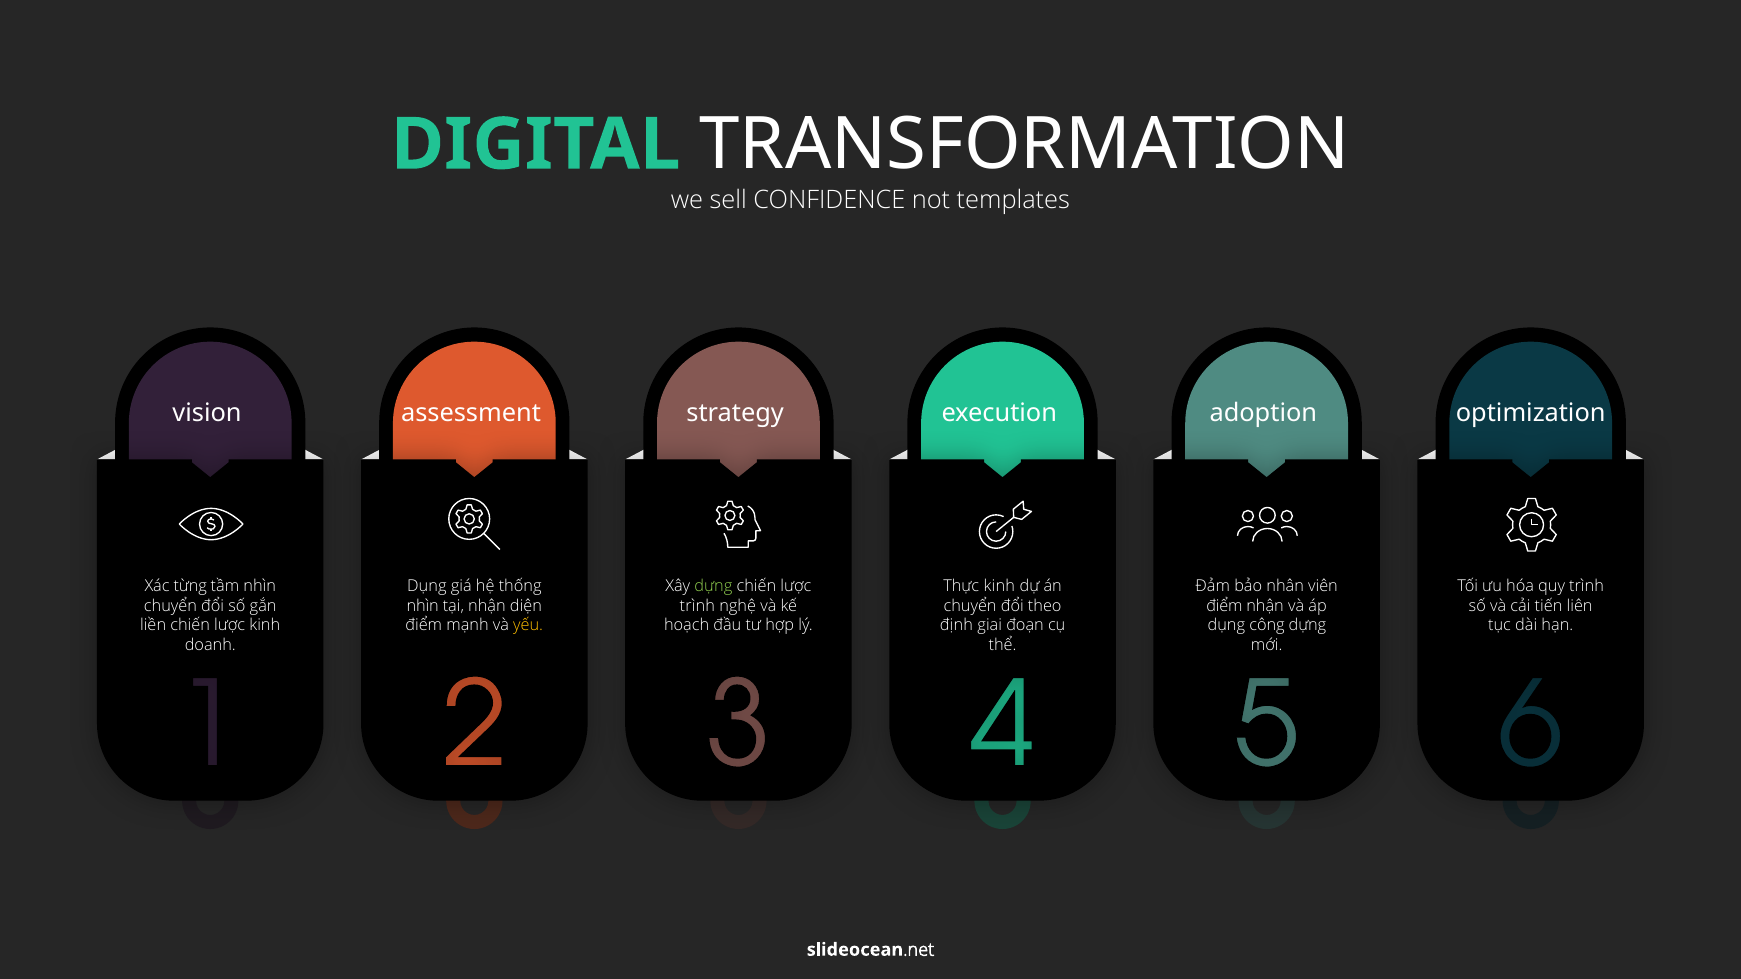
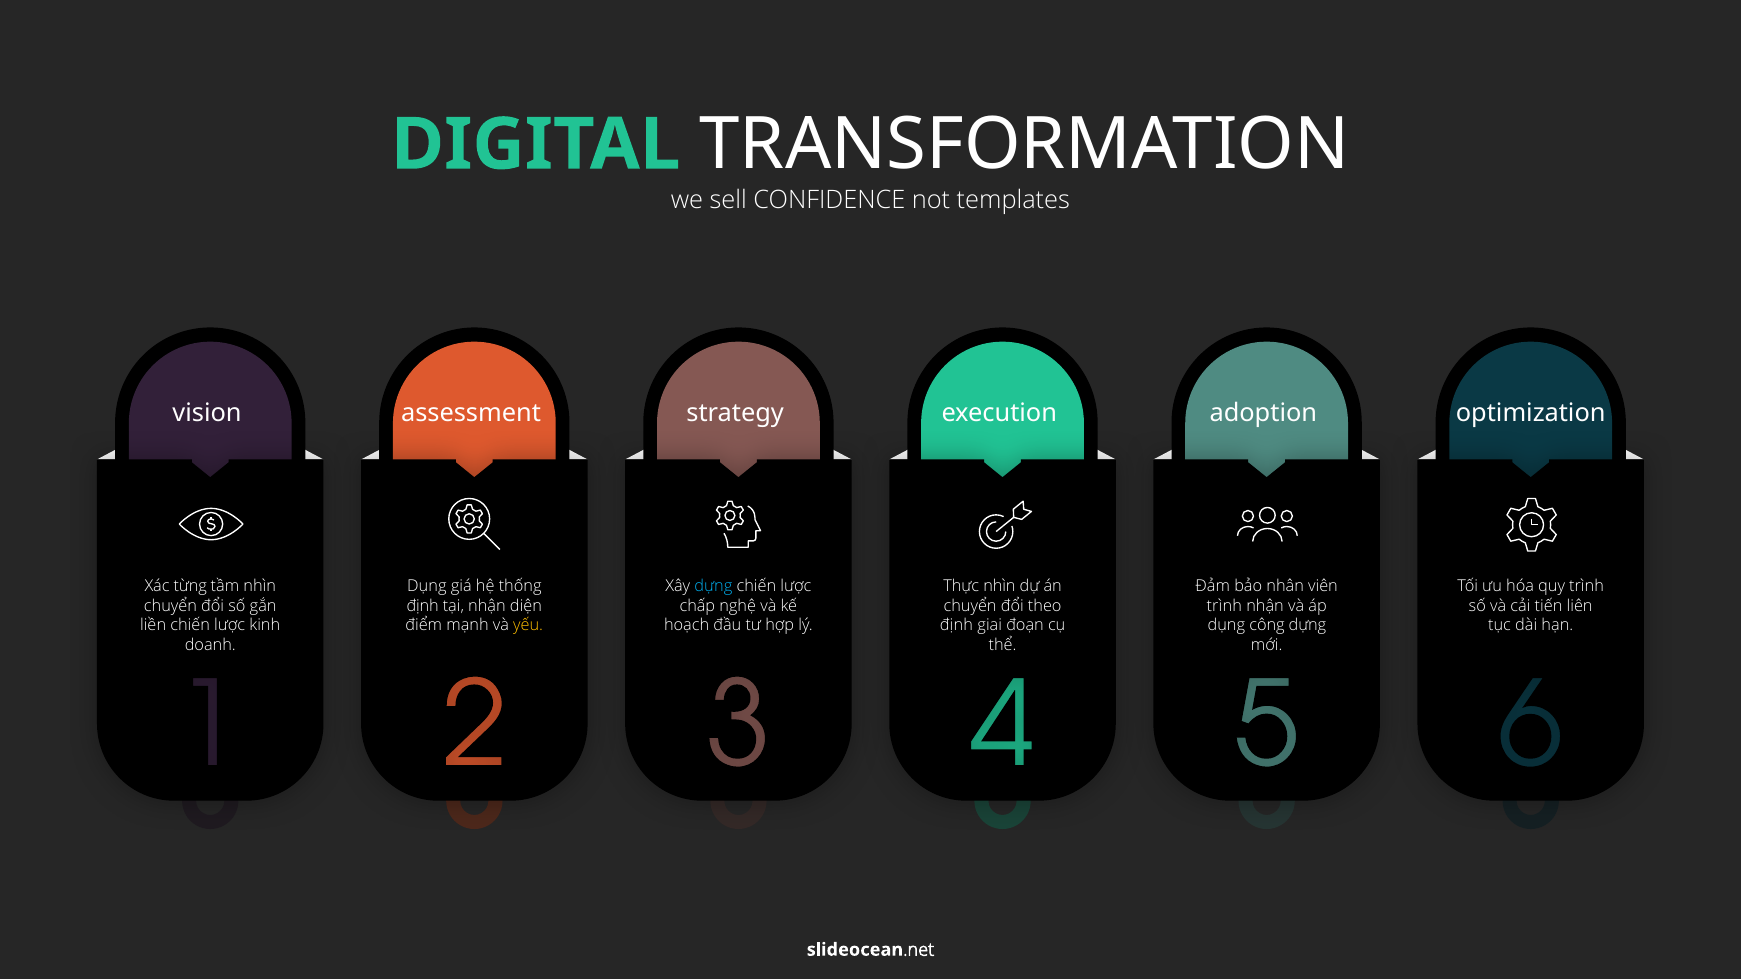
dựng colour: light green -> light blue (713, 586)
Thực kinh: kinh -> nhìn (999, 586)
nhìn: nhìn -> định (423, 606)
trình: trình -> chấp (697, 606)
điểm: điểm -> trình (1224, 606)
